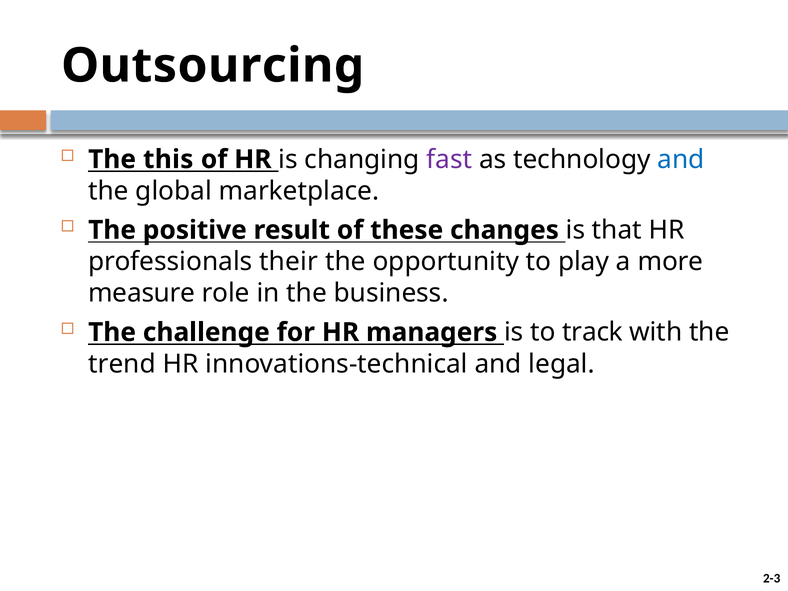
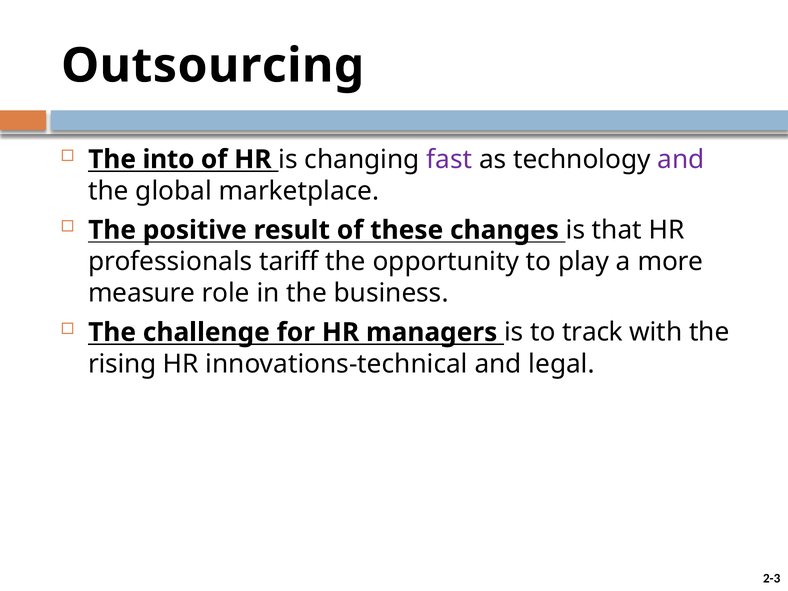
this: this -> into (169, 159)
and colour: blue -> purple (681, 159)
their: their -> tariff (289, 262)
trend: trend -> rising (122, 364)
